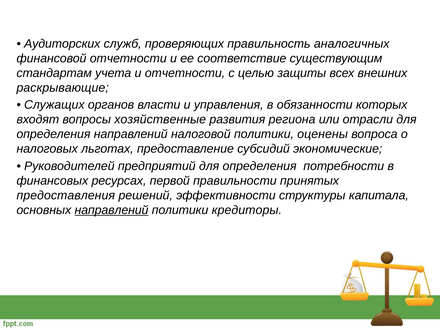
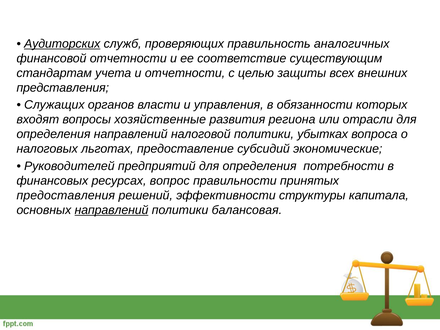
Аудиторских underline: none -> present (62, 44)
раскрывающие: раскрывающие -> представления (63, 88)
оценены: оценены -> убытках (323, 134)
первой: первой -> вопрос (170, 181)
кредиторы: кредиторы -> балансовая (247, 210)
